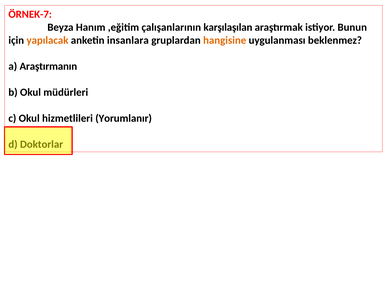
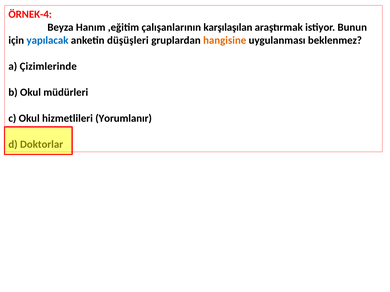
ÖRNEK-7: ÖRNEK-7 -> ÖRNEK-4 (30, 14)
yapılacak colour: orange -> blue (47, 40)
insanlara: insanlara -> düşüşleri (128, 40)
Araştırmanın: Araştırmanın -> Çizimlerinde (48, 66)
